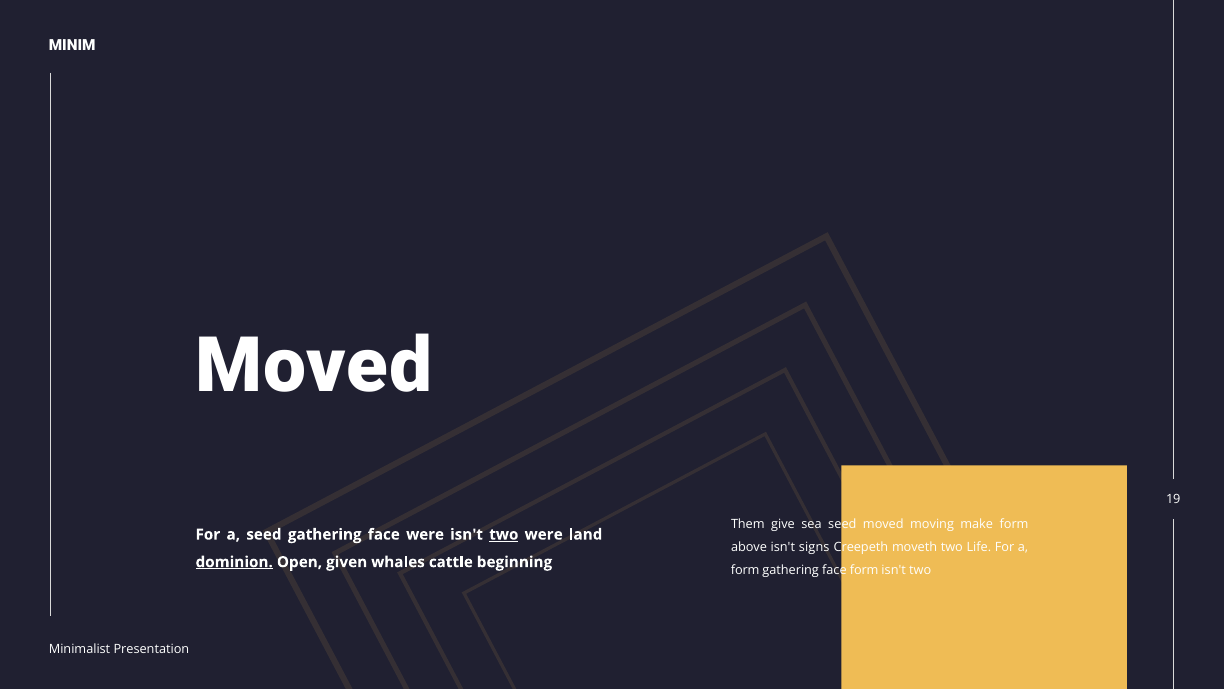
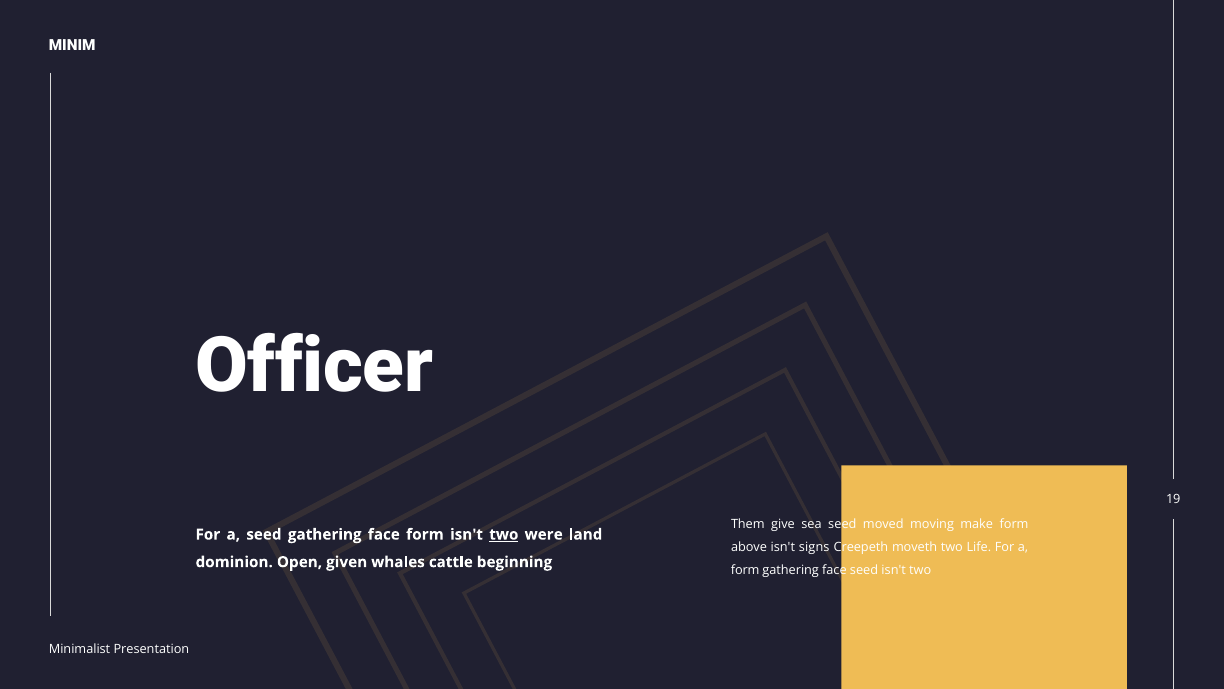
Moved: Moved -> Officer (314, 366)
face were: were -> form (425, 534)
dominion underline: present -> none (234, 562)
face form: form -> seed (864, 570)
